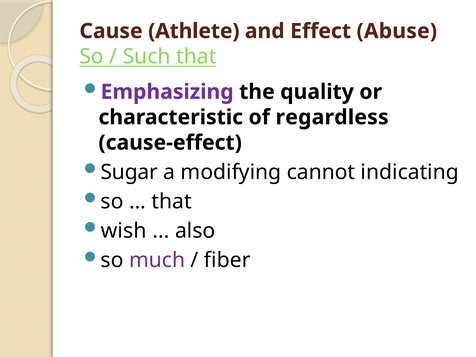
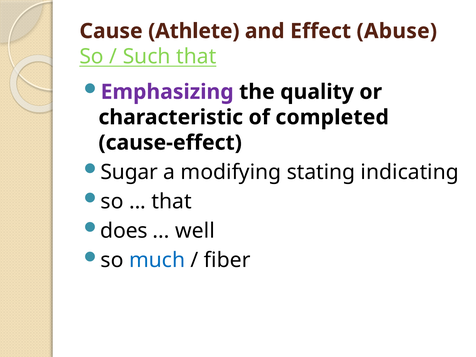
regardless: regardless -> completed (332, 117)
cannot: cannot -> stating (321, 172)
wish: wish -> does (124, 231)
also: also -> well (195, 231)
much colour: purple -> blue (157, 260)
